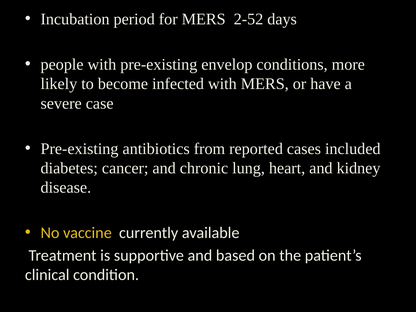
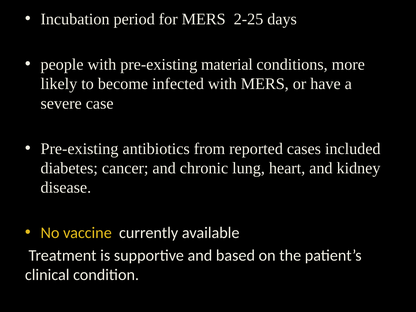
2-52: 2-52 -> 2-25 (249, 19)
envelop: envelop -> material (227, 64)
